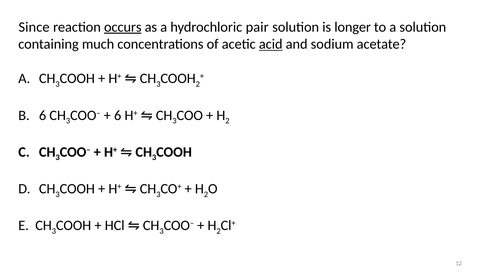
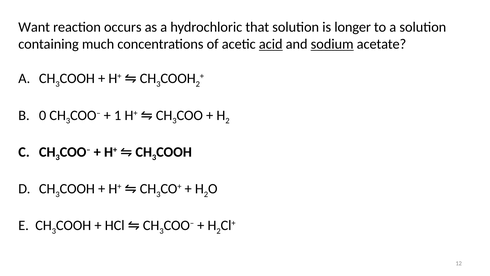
Since: Since -> Want (34, 27)
occurs underline: present -> none (123, 27)
pair: pair -> that (257, 27)
sodium underline: none -> present (332, 44)
6: 6 -> 0 (43, 115)
6: 6 -> 1 (118, 115)
